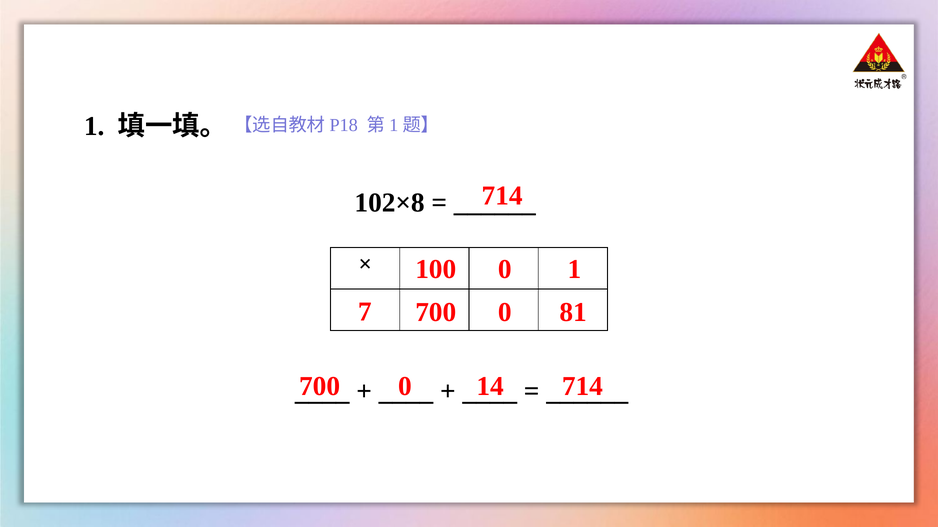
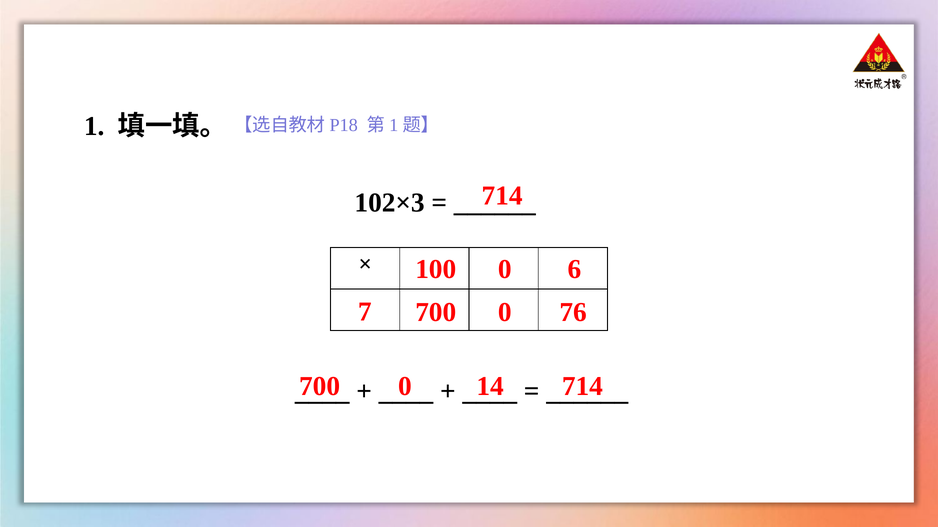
102×8: 102×8 -> 102×3 (390, 203)
0 1: 1 -> 6 (574, 270)
81: 81 -> 76 (573, 313)
